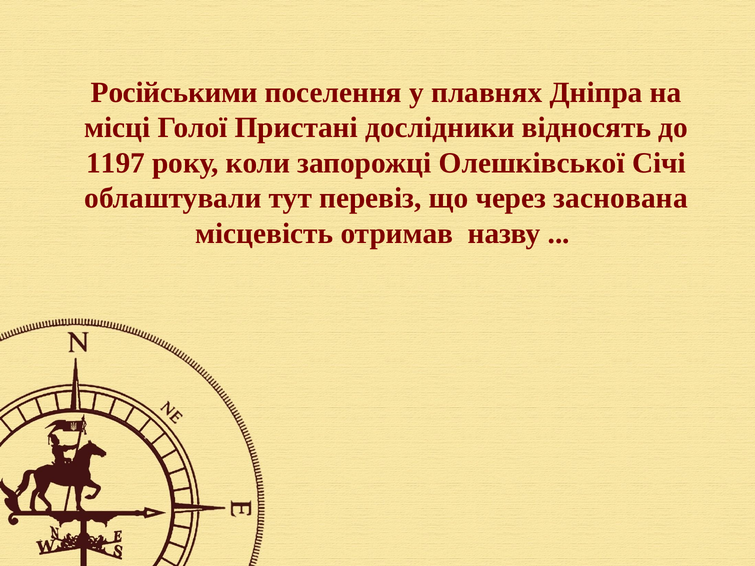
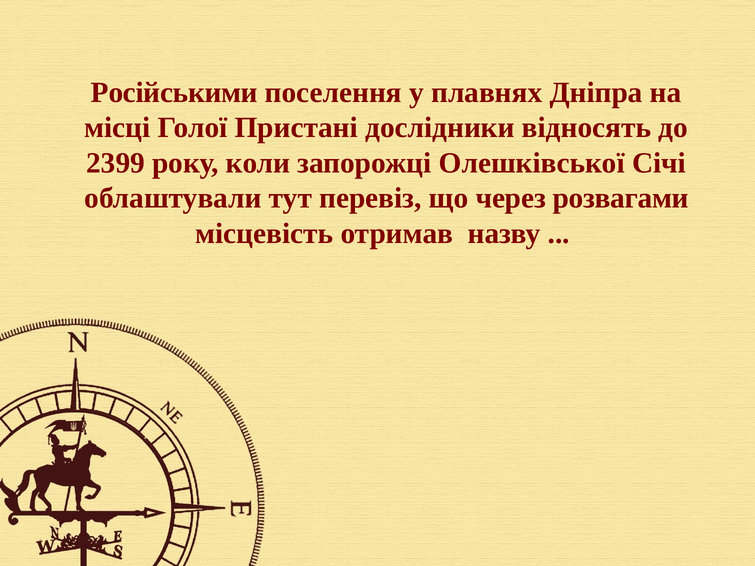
1197: 1197 -> 2399 (116, 163)
заснована: заснована -> розвагами (621, 198)
